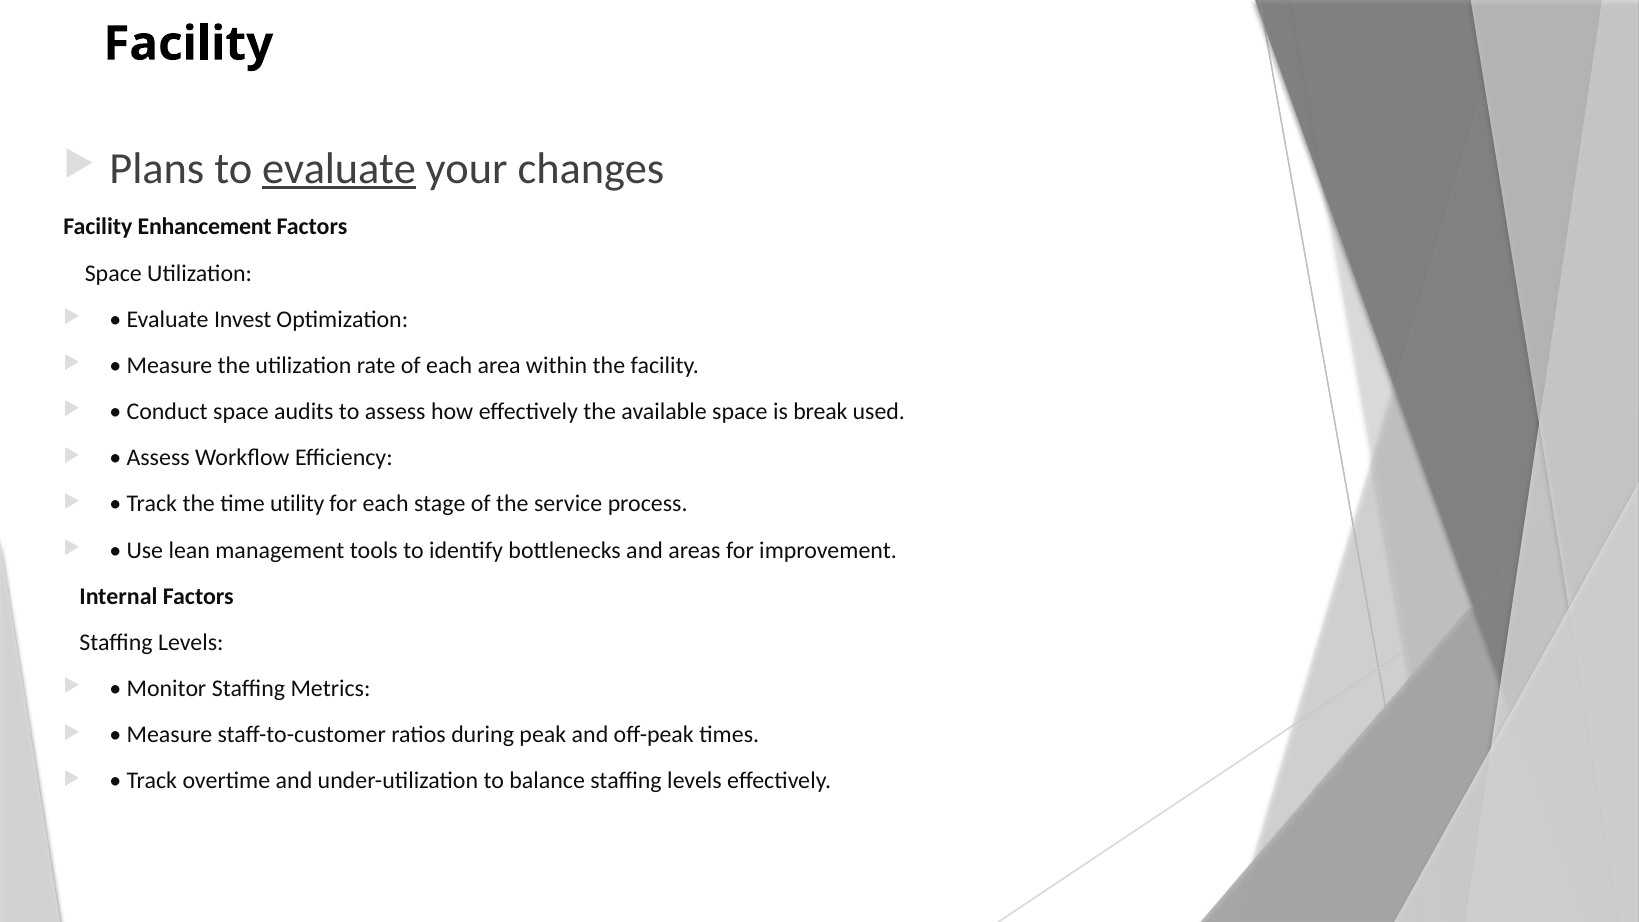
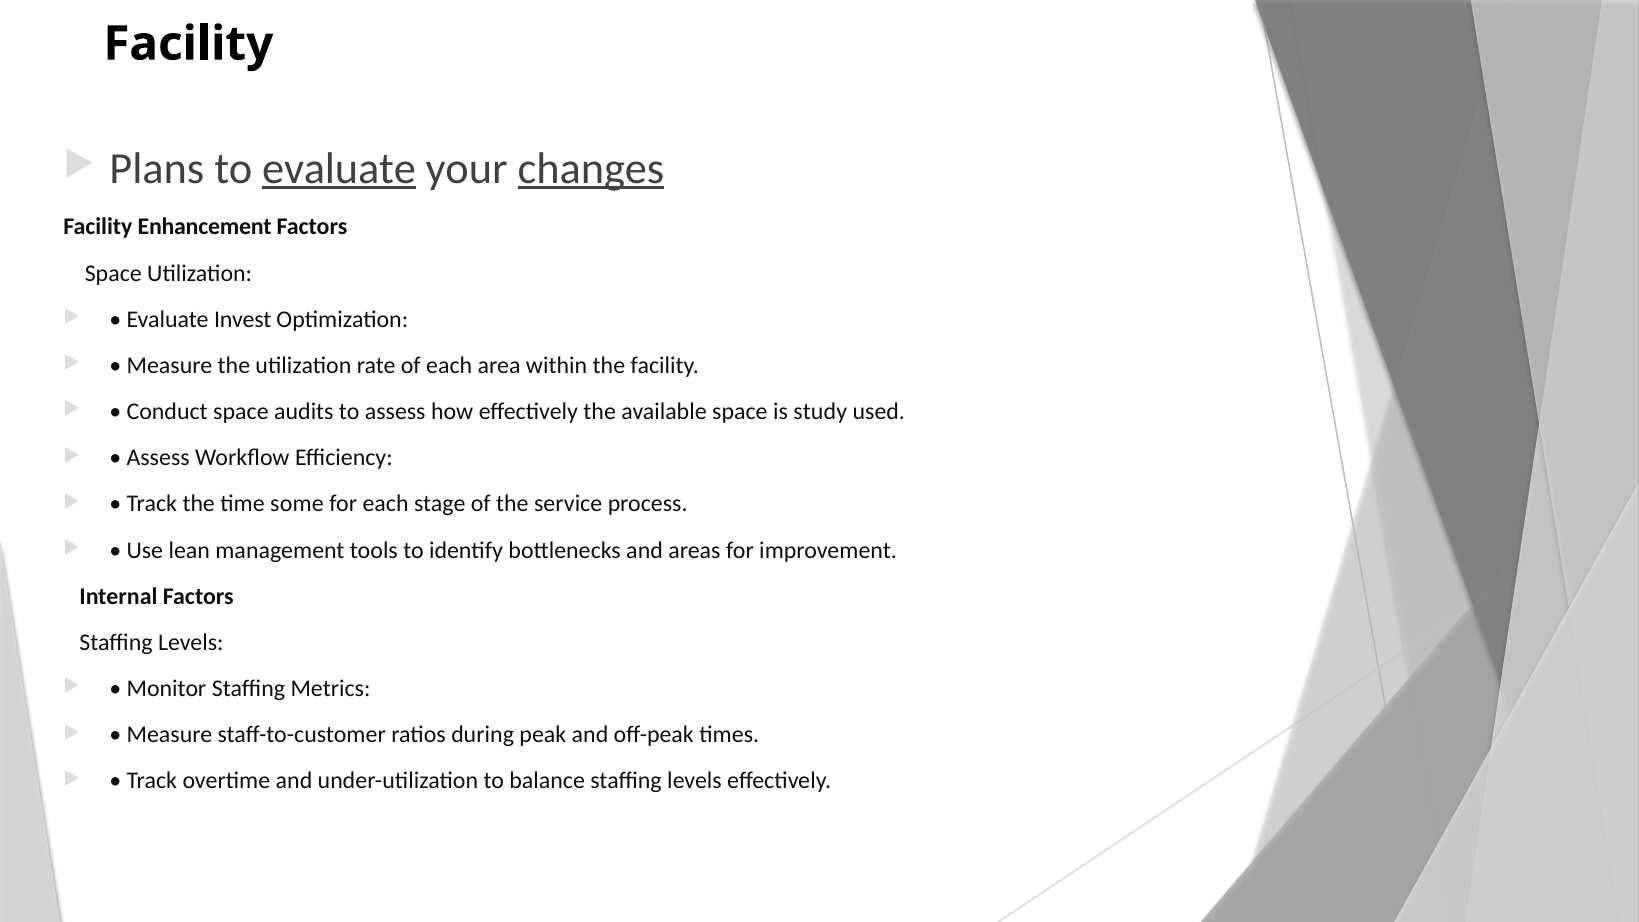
changes underline: none -> present (591, 169)
break: break -> study (820, 412)
utility: utility -> some (297, 504)
